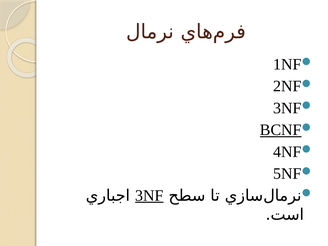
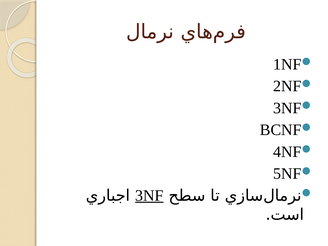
BCNF underline: present -> none (281, 130)
